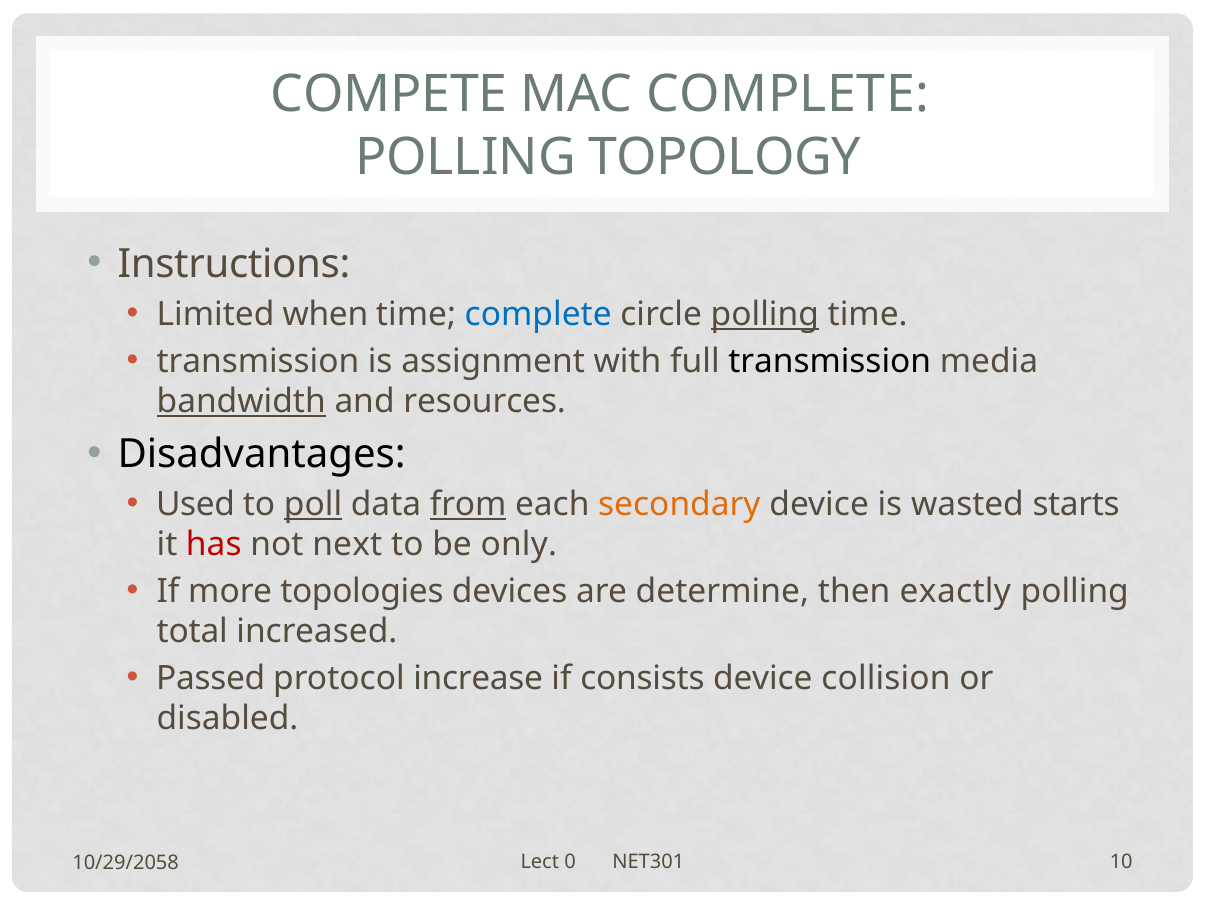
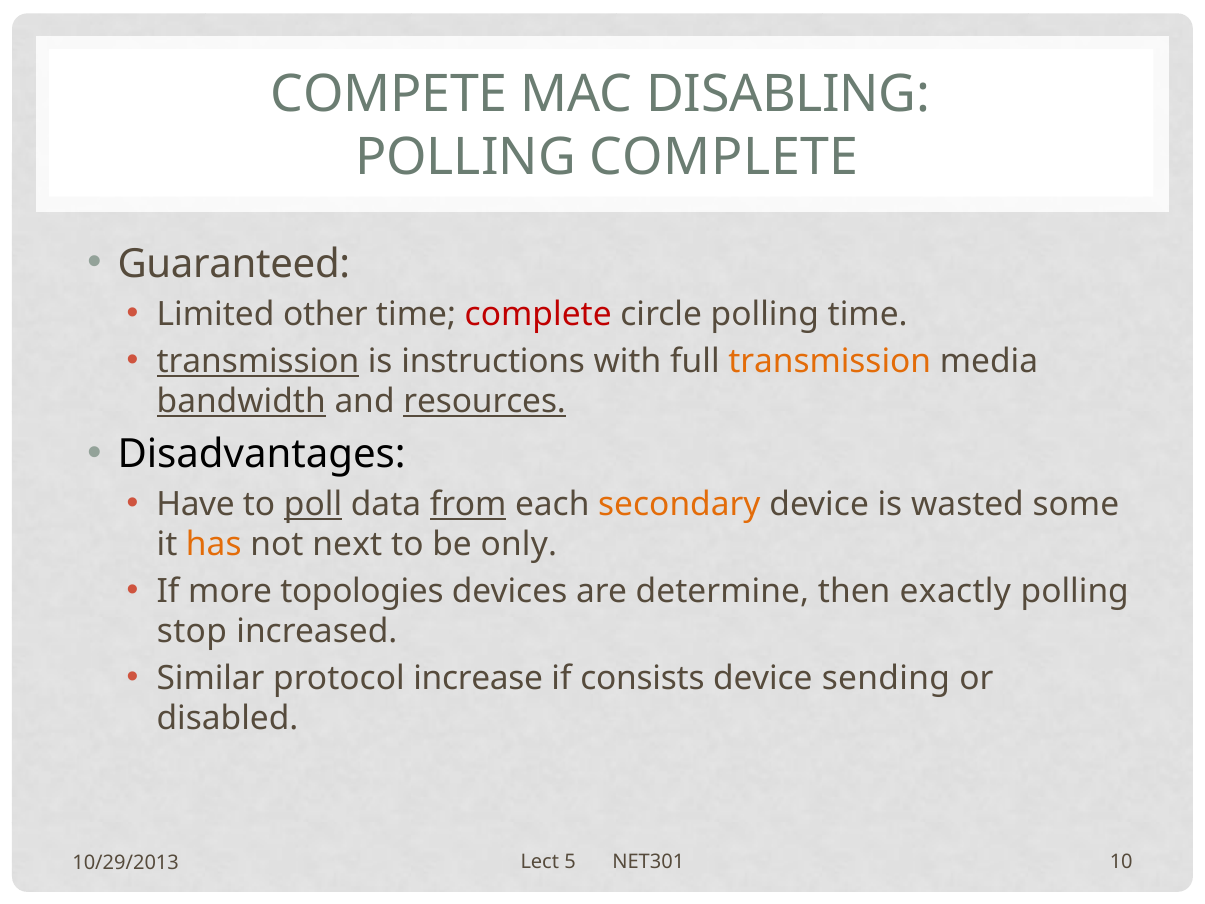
MAC COMPLETE: COMPLETE -> DISABLING (788, 95)
POLLING TOPOLOGY: TOPOLOGY -> COMPLETE (724, 157)
Instructions: Instructions -> Guaranteed (234, 264)
when: when -> other (325, 314)
complete colour: blue -> red (538, 314)
polling underline: present -> none (765, 314)
transmission underline: none -> present (258, 361)
assignment: assignment -> instructions (493, 361)
transmission colour: black -> orange (830, 361)
resources underline: none -> present (485, 401)
Used: Used -> Have (196, 504)
starts: starts -> some (1076, 504)
has colour: red -> orange (214, 545)
total: total -> stop (192, 632)
Passed: Passed -> Similar (211, 679)
collision: collision -> sending (886, 679)
0: 0 -> 5 (570, 861)
10/29/2058: 10/29/2058 -> 10/29/2013 (126, 863)
